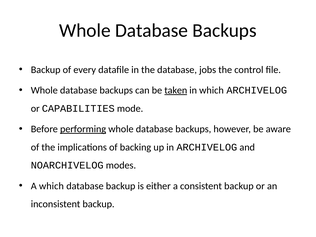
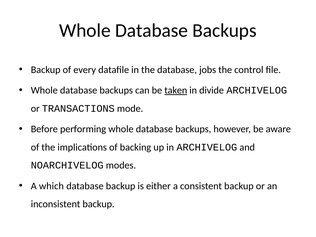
in which: which -> divide (212, 90)
CAPABILITIES: CAPABILITIES -> TRANSACTIONS (78, 108)
performing underline: present -> none (83, 129)
